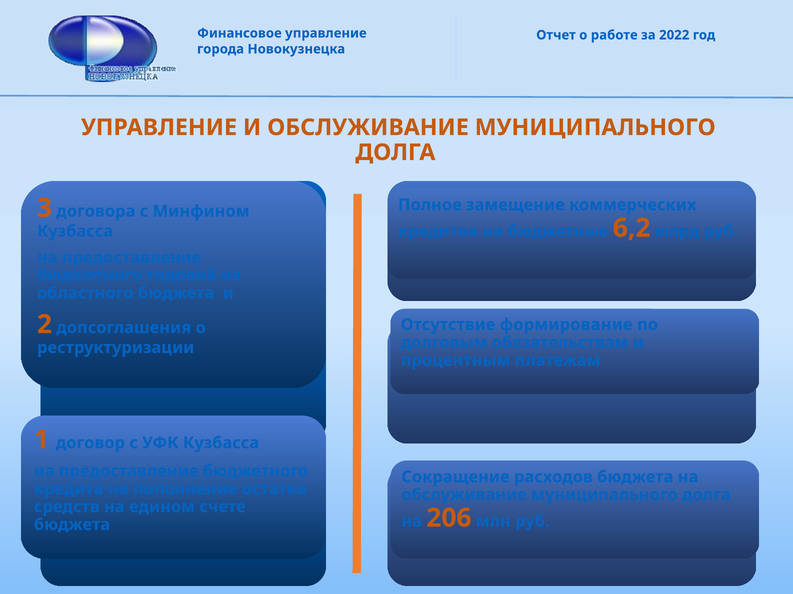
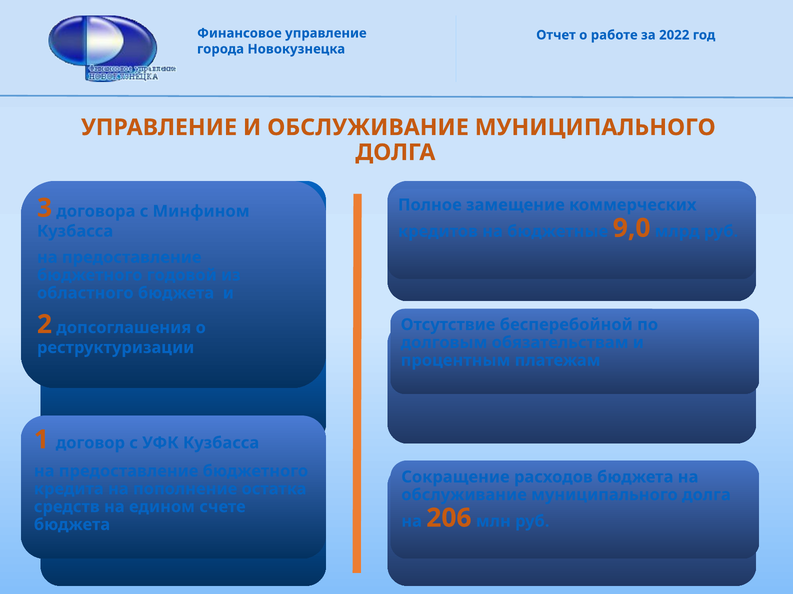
6,2: 6,2 -> 9,0 (632, 228)
формирование: формирование -> бесперебойной (566, 325)
